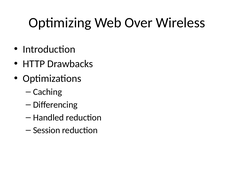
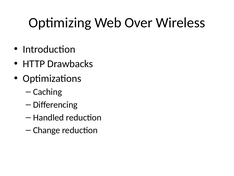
Session: Session -> Change (47, 130)
